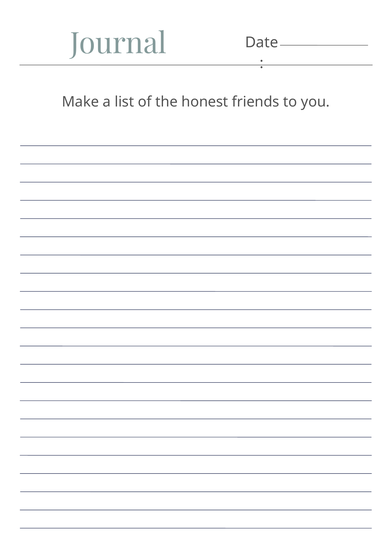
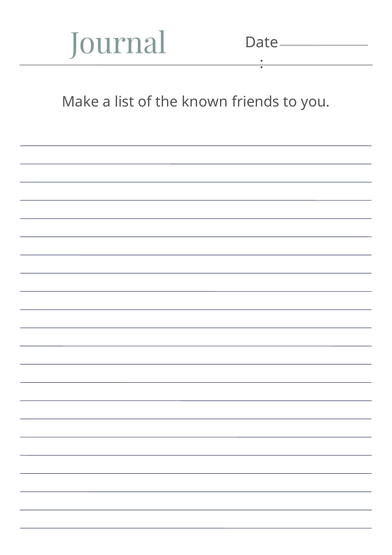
honest: honest -> known (205, 102)
